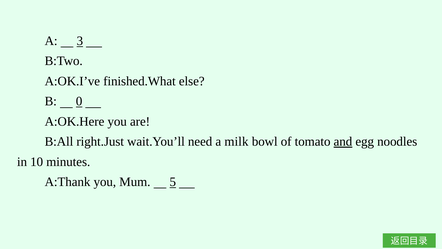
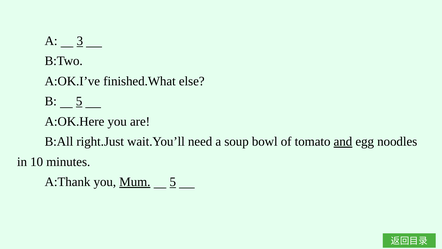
B 0: 0 -> 5 (79, 101)
milk: milk -> soup (237, 141)
Mum underline: none -> present (135, 182)
